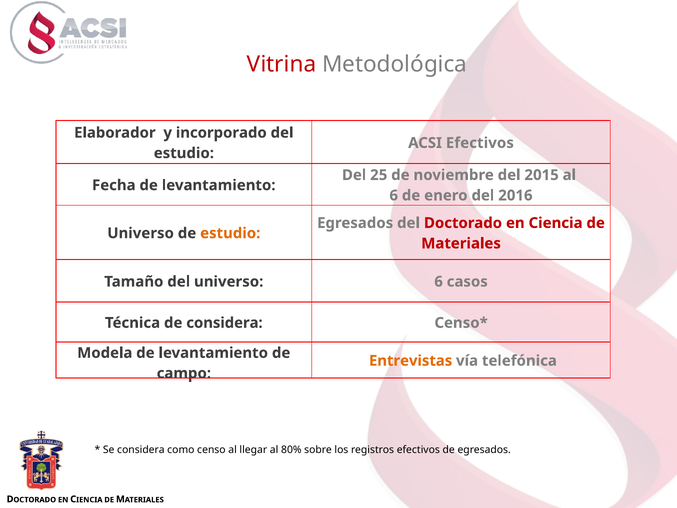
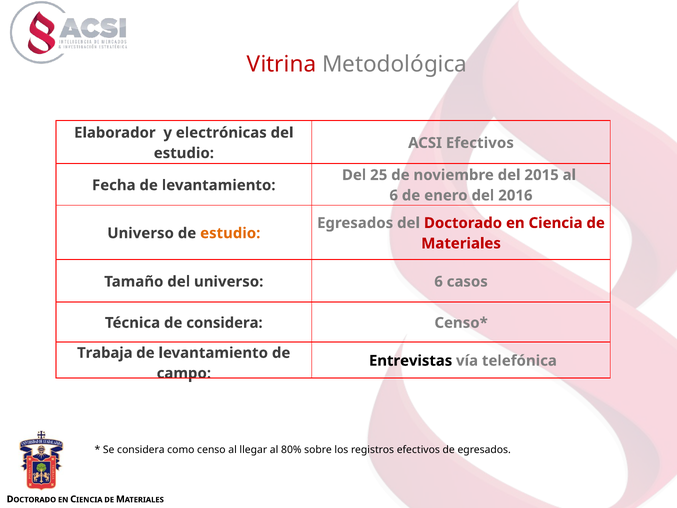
incorporado: incorporado -> electrónicas (221, 133)
Modela: Modela -> Trabaja (105, 353)
Entrevistas colour: orange -> black (411, 361)
